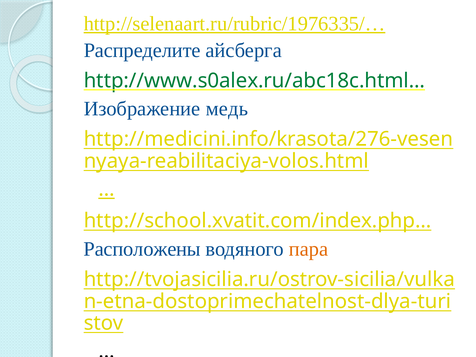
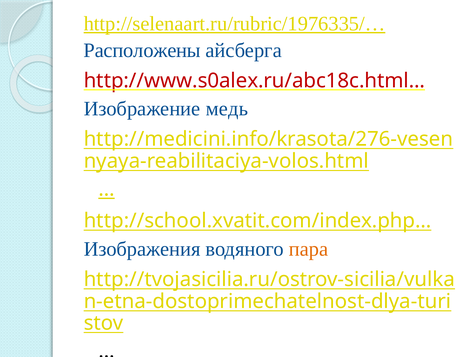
Распределите: Распределите -> Расположены (142, 50)
http://www.s0alex.ru/abc18c.html… colour: green -> red (254, 81)
Расположены: Расположены -> Изображения (142, 249)
